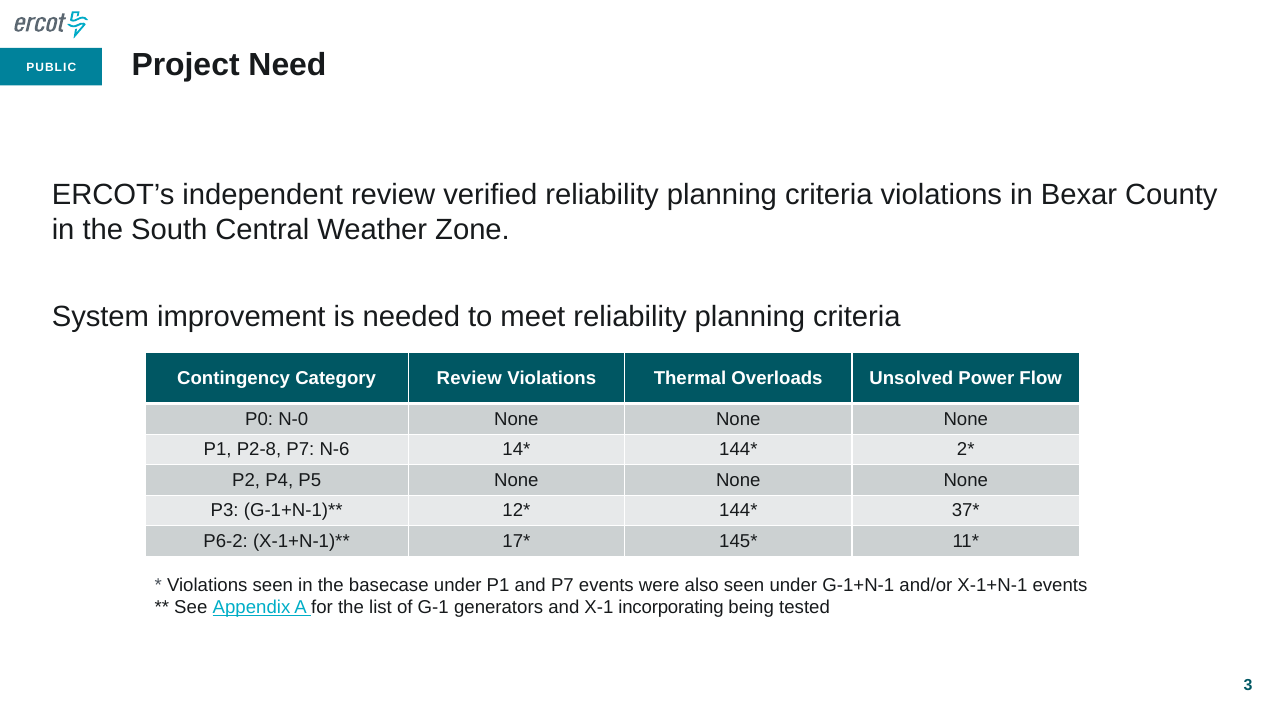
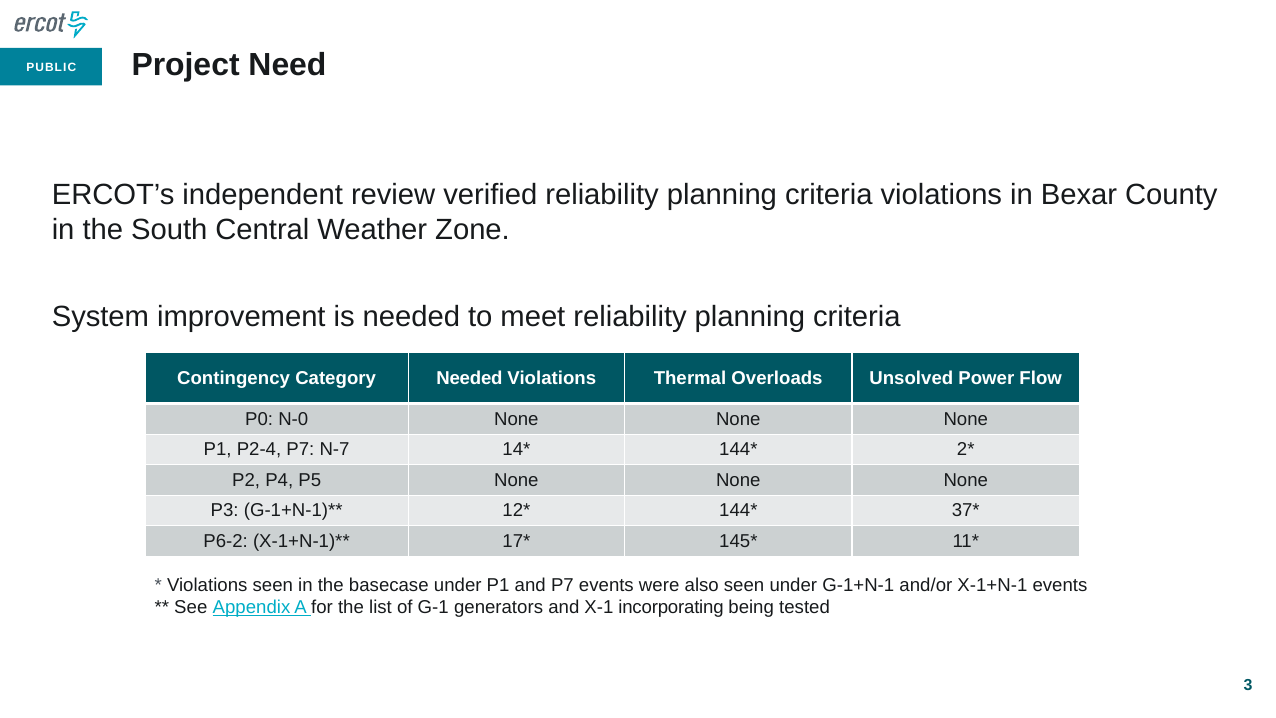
Category Review: Review -> Needed (469, 378)
P2-8: P2-8 -> P2-4 (259, 450)
N-6: N-6 -> N-7 (335, 450)
